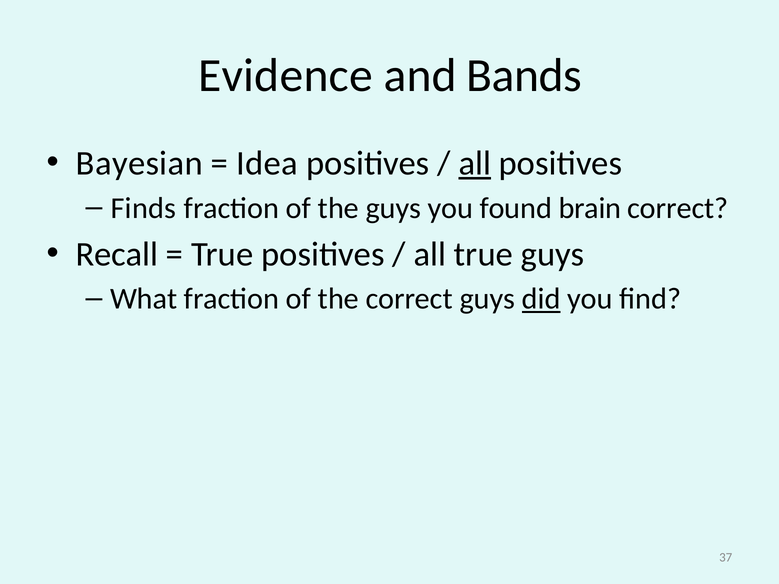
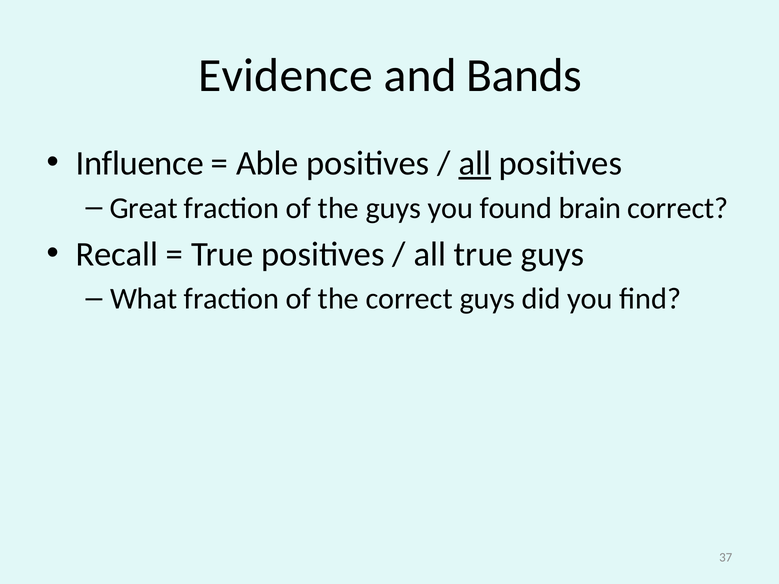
Bayesian: Bayesian -> Influence (140, 163)
Idea: Idea -> Able (267, 163)
Finds: Finds -> Great (144, 208)
did underline: present -> none (541, 299)
